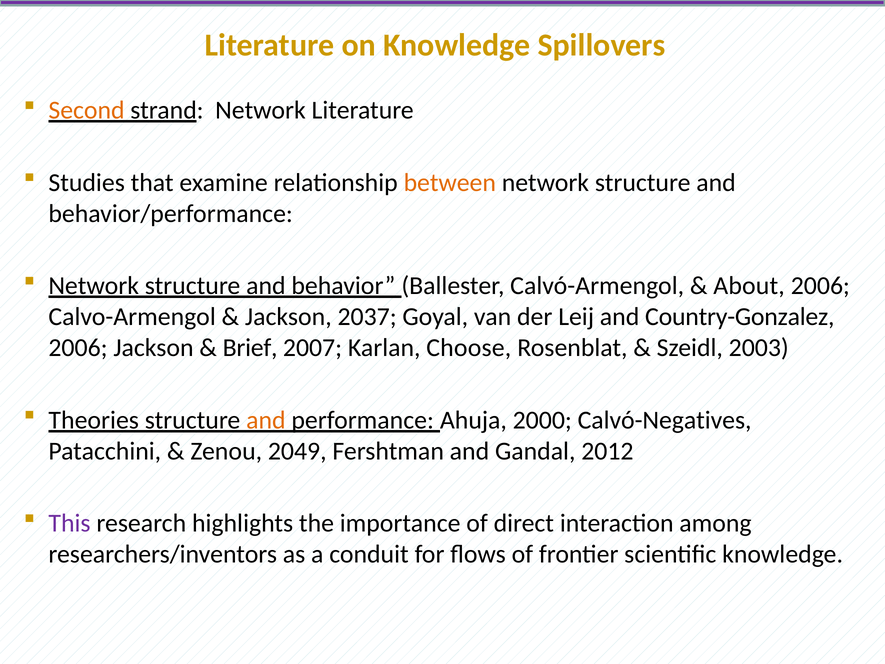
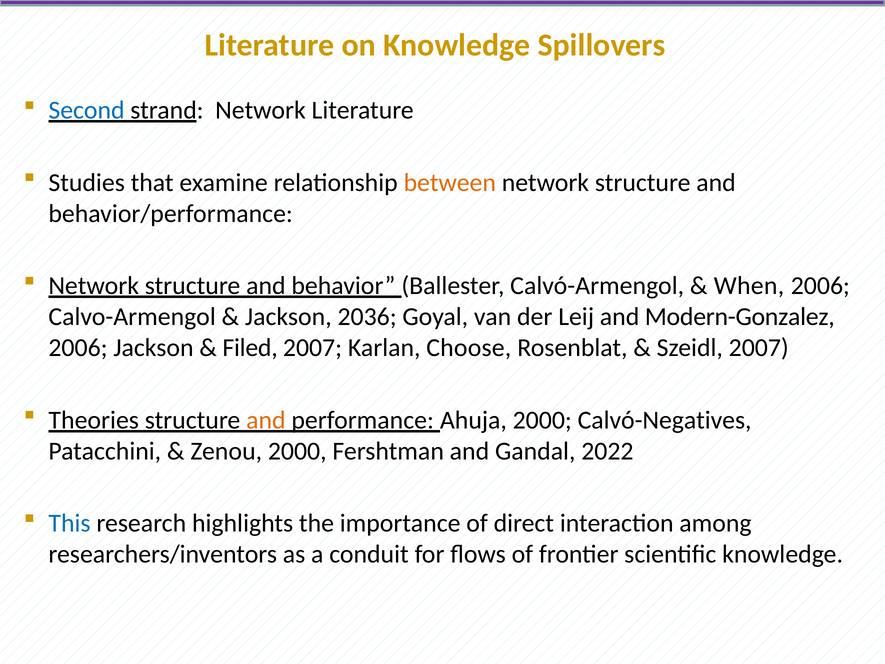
Second colour: orange -> blue (87, 110)
About: About -> When (749, 286)
2037: 2037 -> 2036 (367, 317)
Country-Gonzalez: Country-Gonzalez -> Modern-Gonzalez (740, 317)
Brief: Brief -> Filed (250, 348)
Szeidl 2003: 2003 -> 2007 (759, 348)
Zenou 2049: 2049 -> 2000 (297, 451)
2012: 2012 -> 2022 (607, 451)
This colour: purple -> blue (70, 523)
